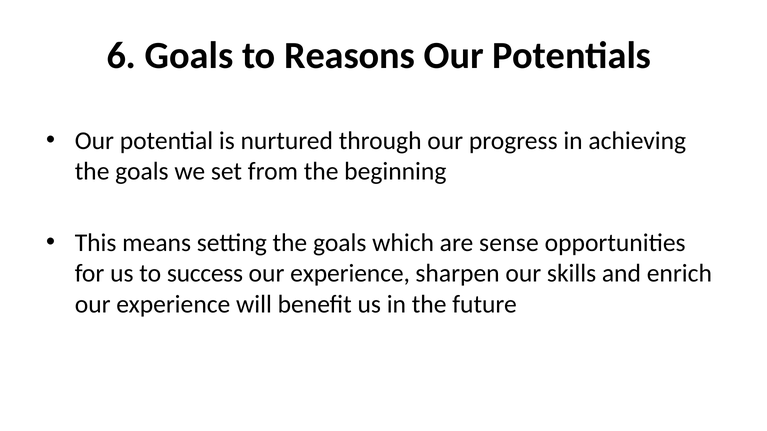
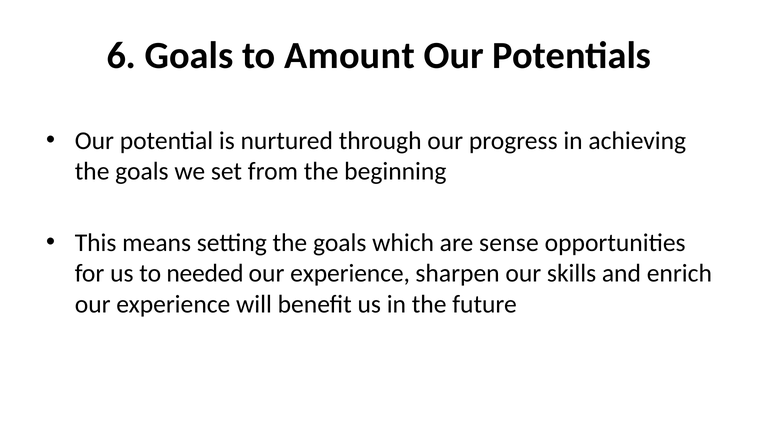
Reasons: Reasons -> Amount (349, 56)
success: success -> needed (205, 274)
